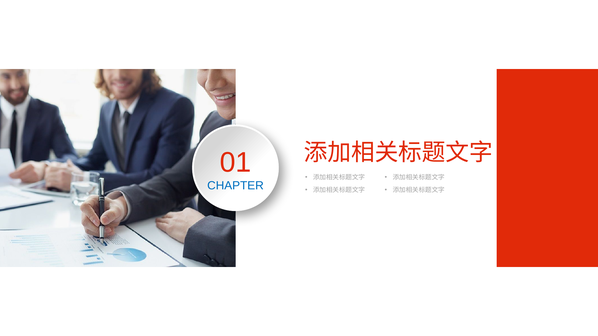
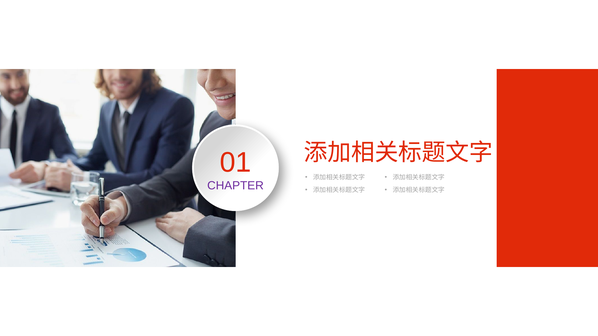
CHAPTER colour: blue -> purple (235, 186)
